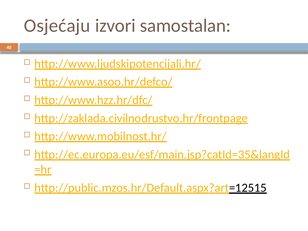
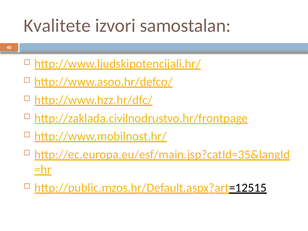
Osjećaju: Osjećaju -> Kvalitete (57, 26)
